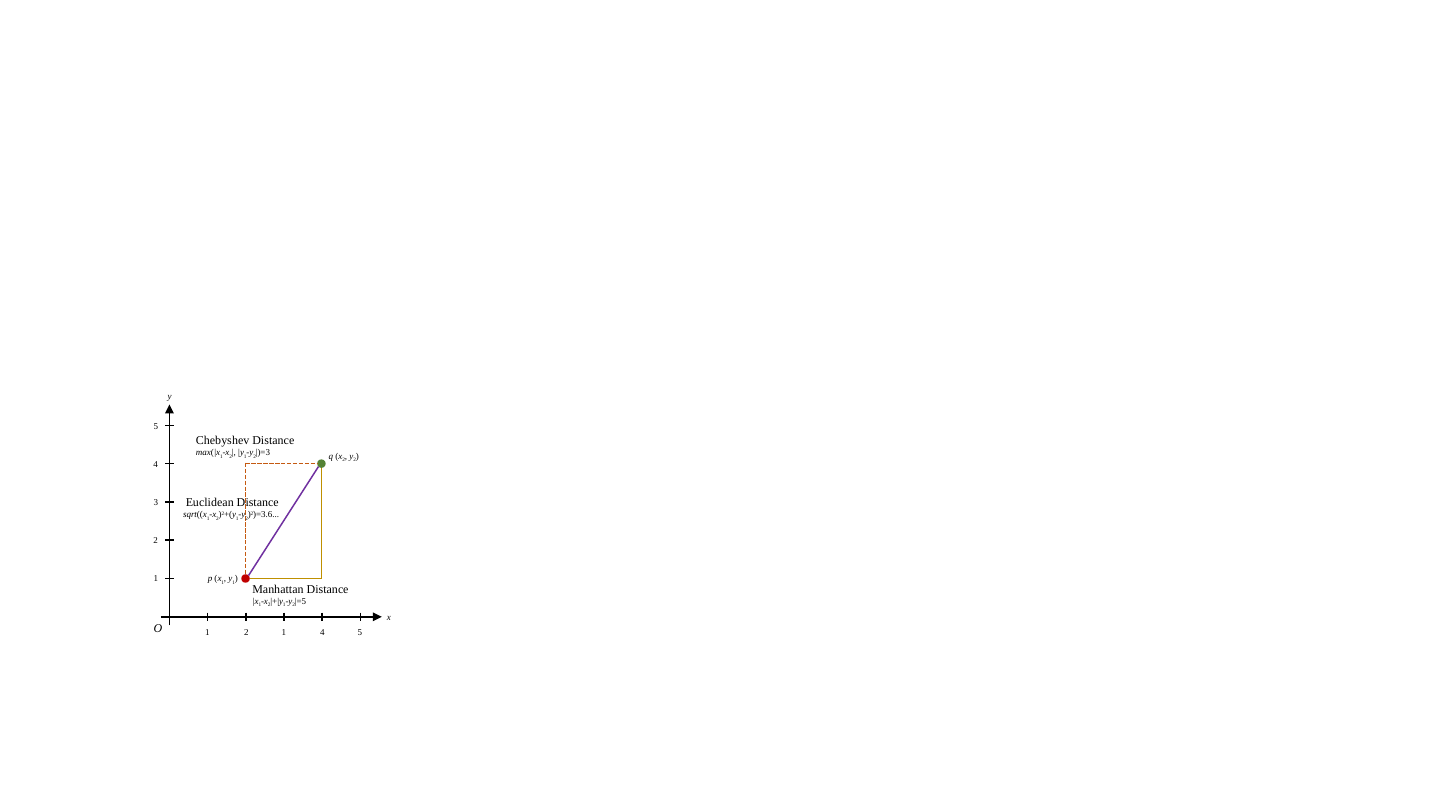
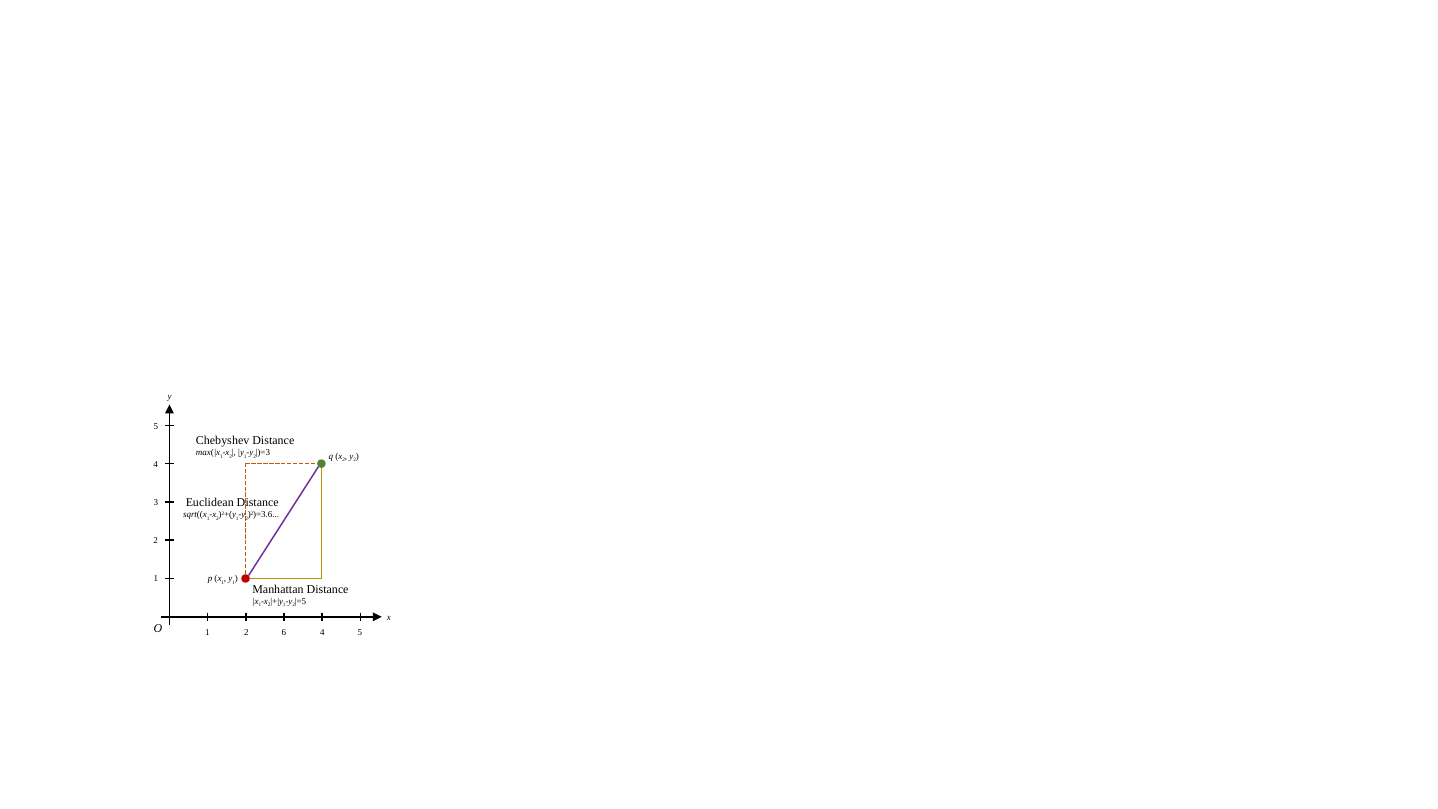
2 1: 1 -> 6 (284, 632)
